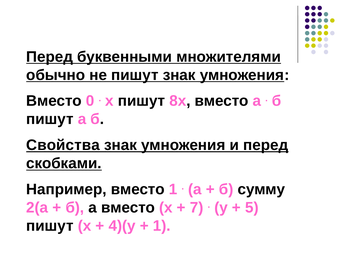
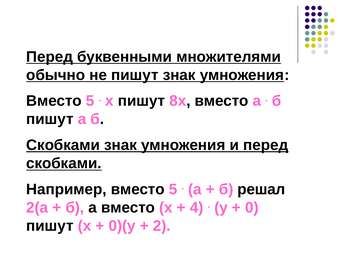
0: 0 -> 5 (90, 101)
Свойства: Свойства -> Скобками (63, 145)
Например вместо 1: 1 -> 5 (173, 189)
сумму: сумму -> решал (261, 189)
7: 7 -> 4 (197, 207)
5: 5 -> 0 (252, 207)
4)(у: 4)(у -> 0)(у (122, 225)
1: 1 -> 2 (162, 225)
